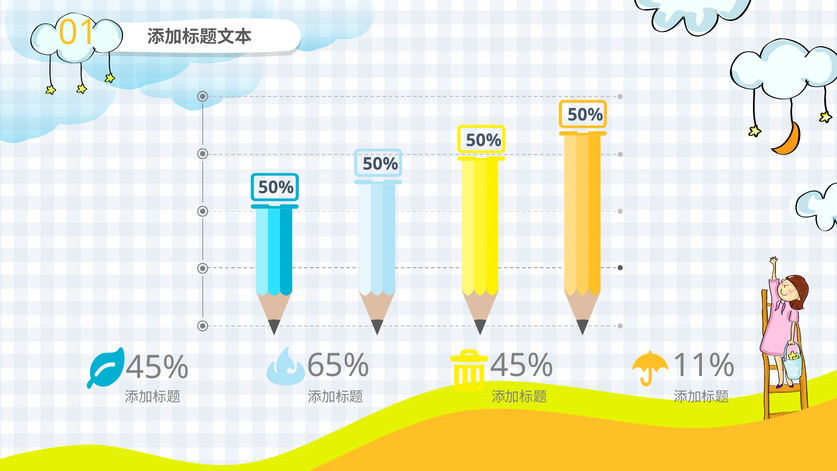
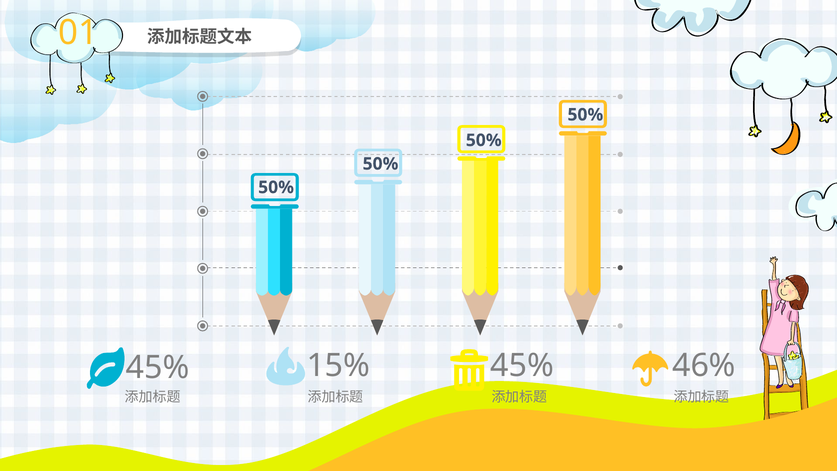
65%: 65% -> 15% (338, 365)
11%: 11% -> 46% (704, 366)
